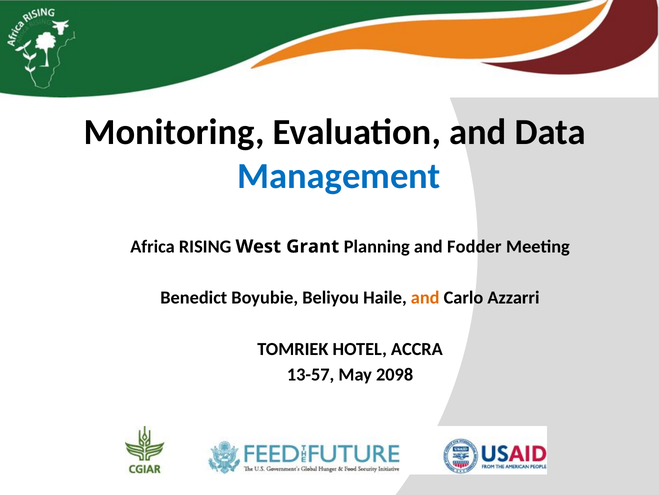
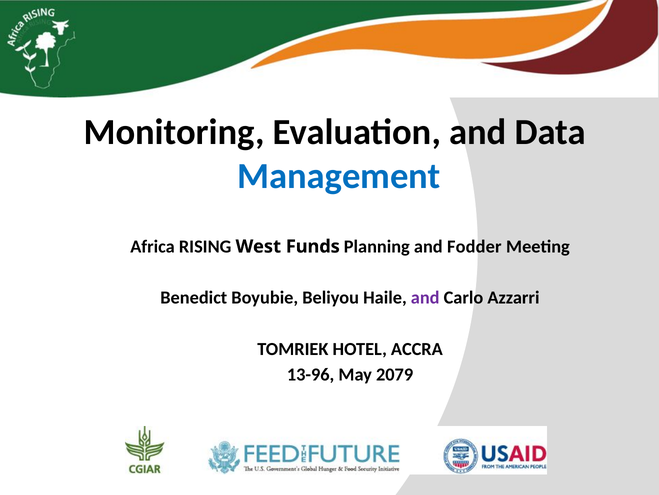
Grant: Grant -> Funds (313, 246)
and colour: orange -> purple (425, 297)
13-57: 13-57 -> 13-96 (311, 374)
2098: 2098 -> 2079 (395, 374)
